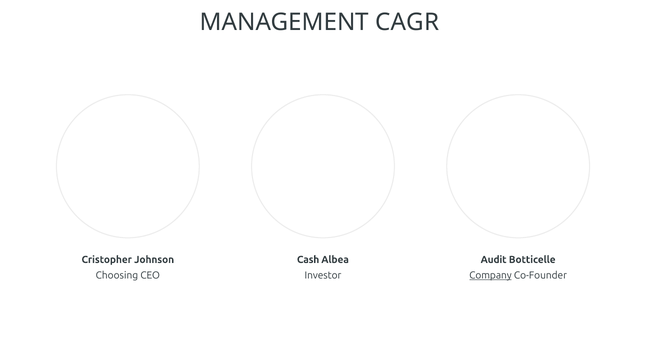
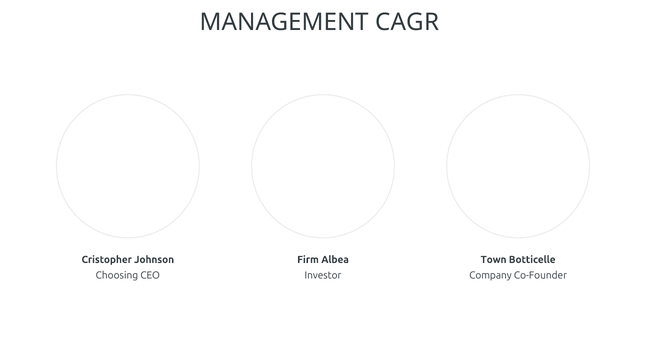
Cash: Cash -> Firm (308, 259)
Audit: Audit -> Town (494, 259)
Company underline: present -> none (490, 275)
